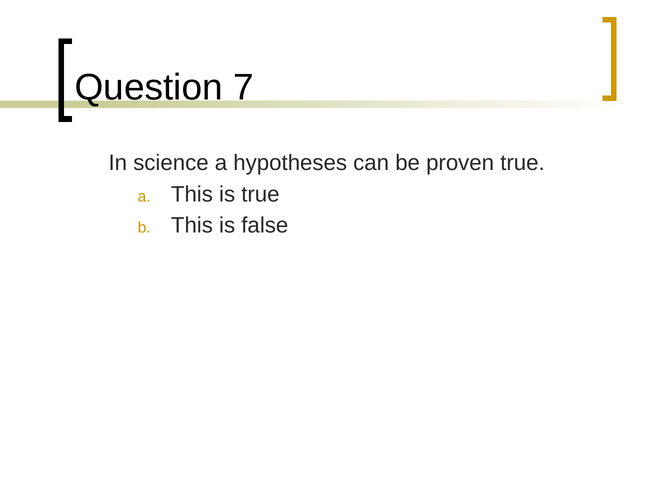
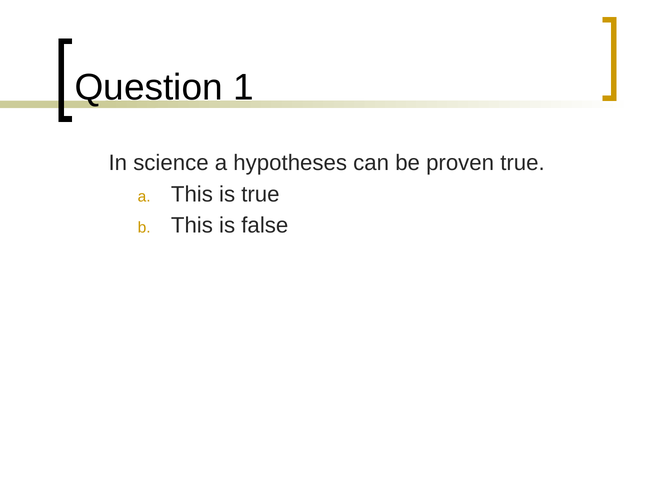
7: 7 -> 1 (243, 87)
